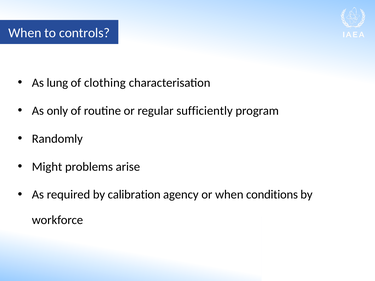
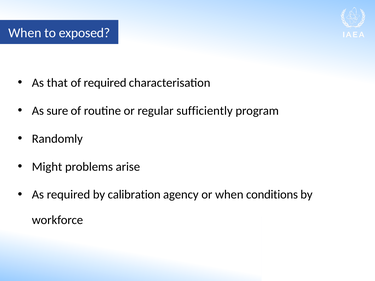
controls: controls -> exposed (85, 33)
lung: lung -> that (57, 83)
of clothing: clothing -> required (105, 83)
only: only -> sure (57, 111)
